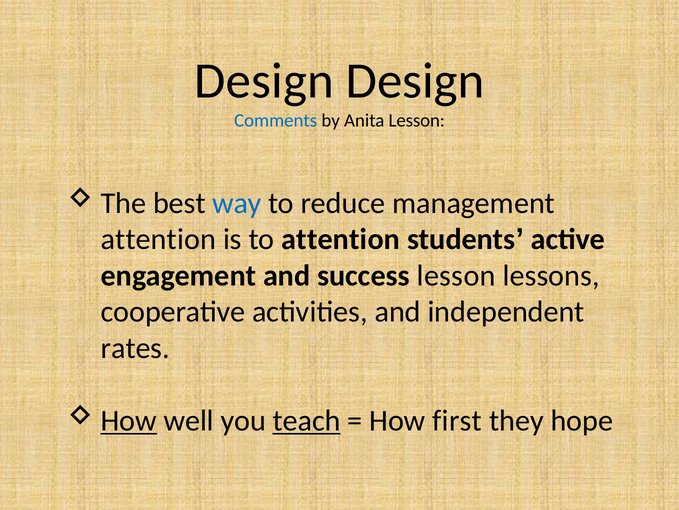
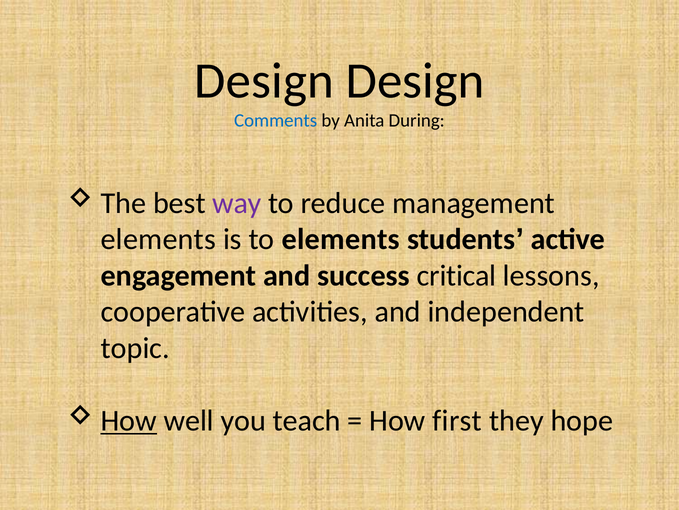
Anita Lesson: Lesson -> During (417, 120)
way colour: blue -> purple (237, 203)
attention: attention -> elements (158, 239)
to attention: attention -> elements (341, 239)
success lesson: lesson -> critical (457, 275)
rates: rates -> topic (135, 348)
teach underline: present -> none (307, 420)
